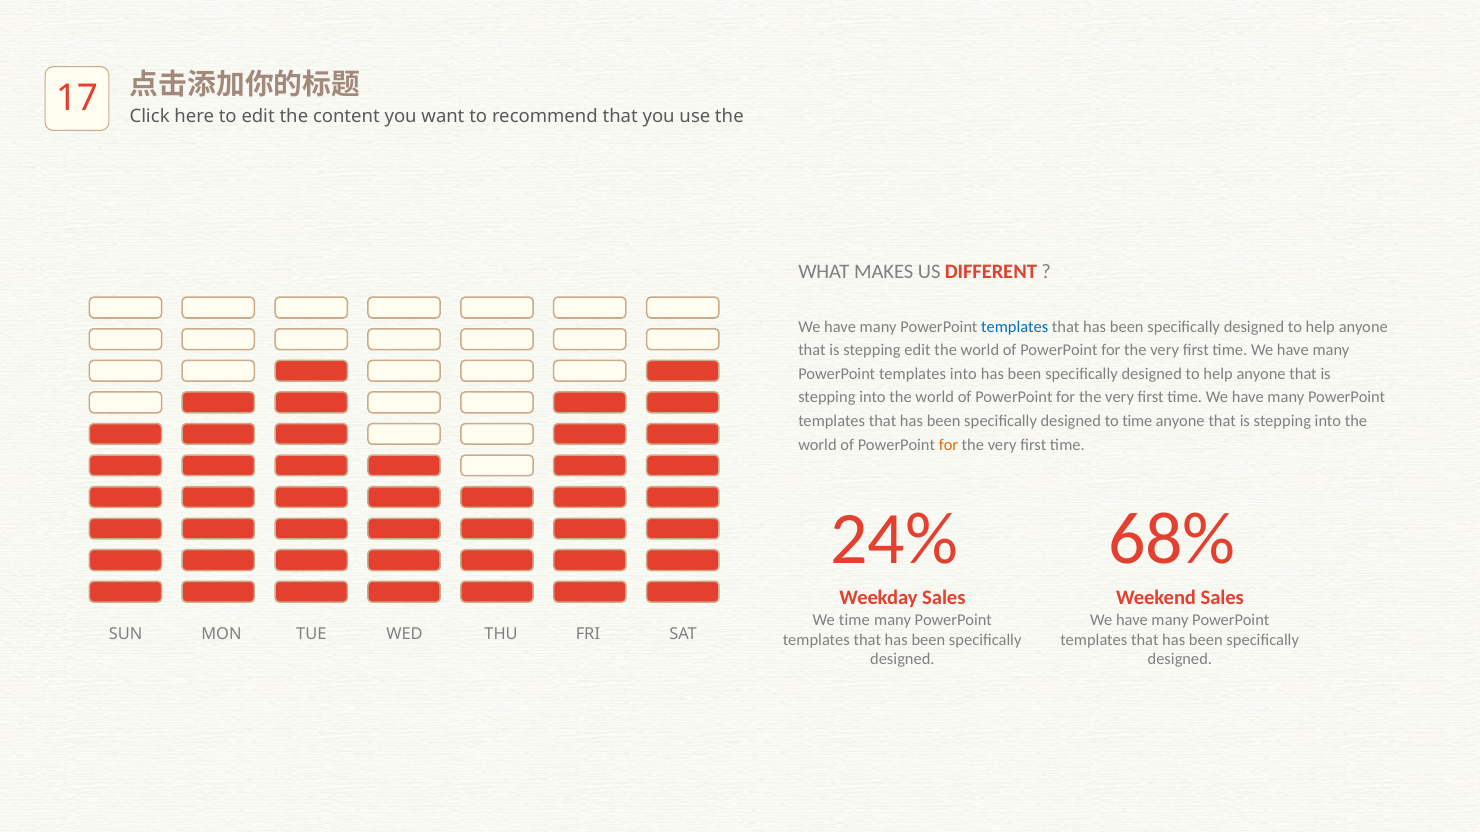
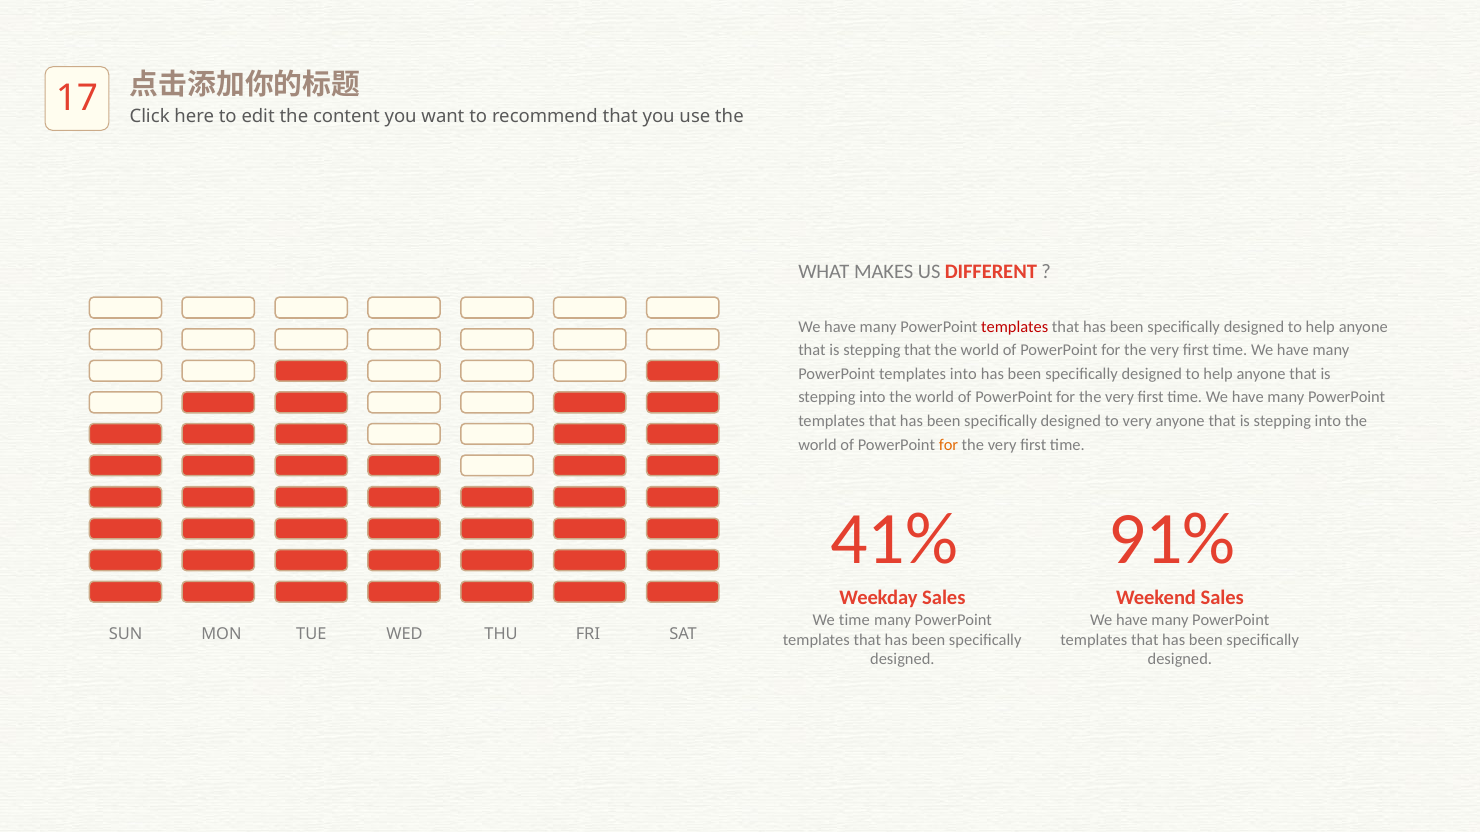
templates colour: blue -> red (1015, 327)
stepping edit: edit -> that (918, 350)
to time: time -> very (1137, 421)
24%: 24% -> 41% (894, 539)
68%: 68% -> 91% (1172, 539)
